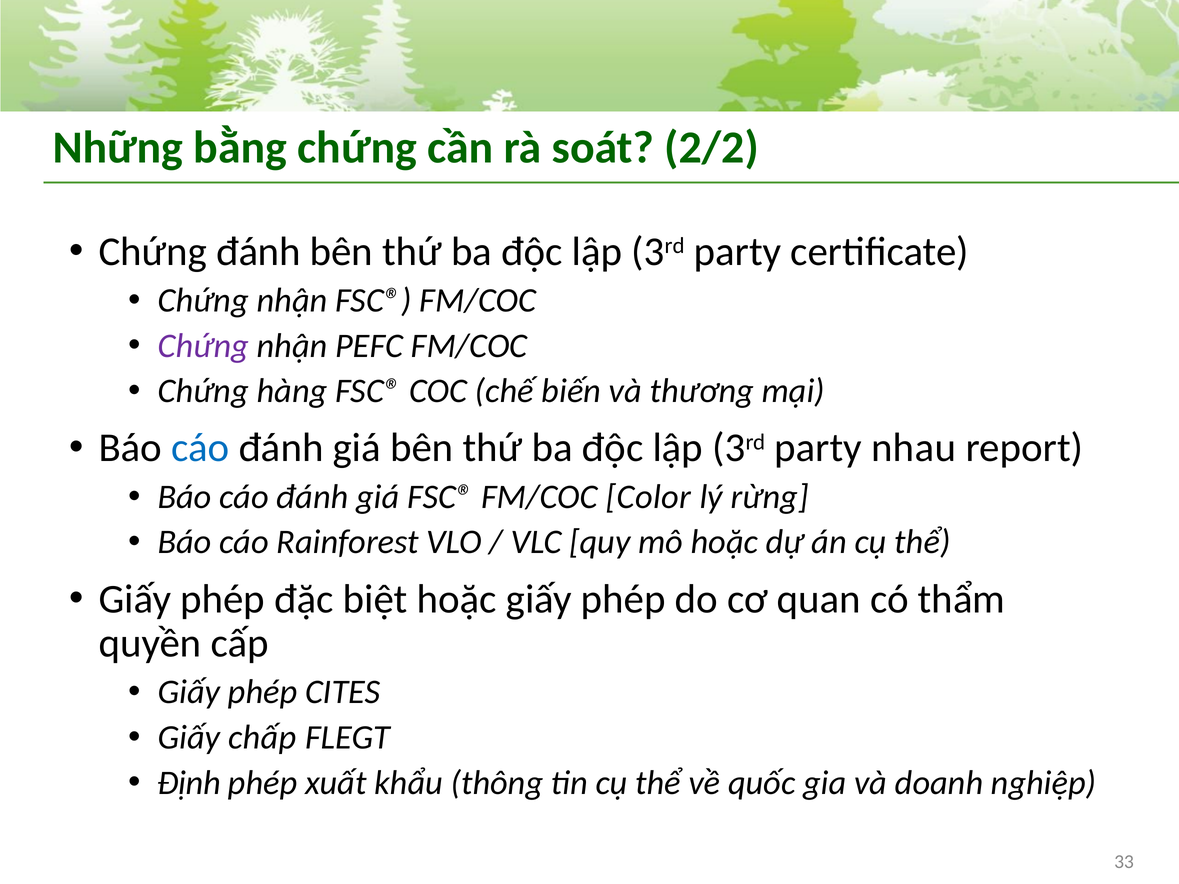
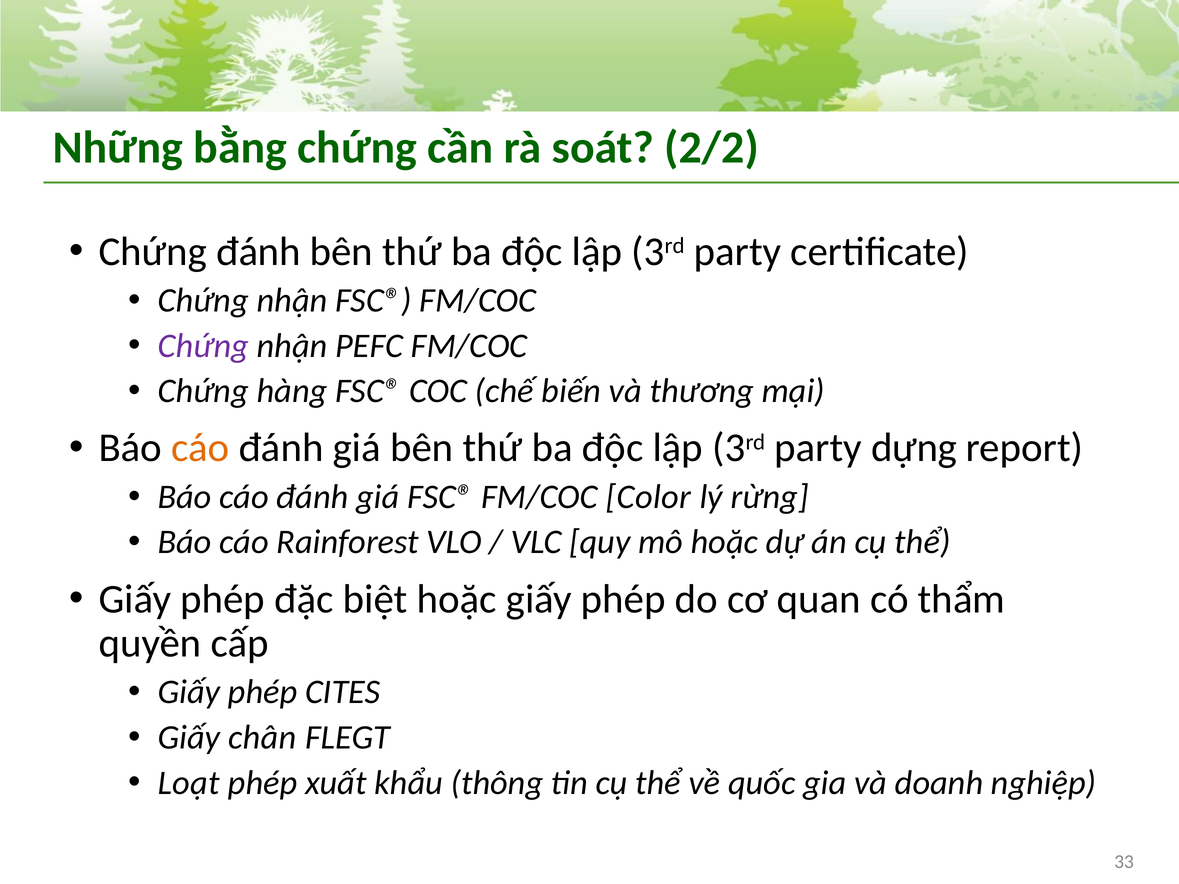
cáo colour: blue -> orange (200, 448)
nhau: nhau -> dựng (914, 448)
chấp: chấp -> chân (262, 738)
Định: Định -> Loạt (189, 783)
